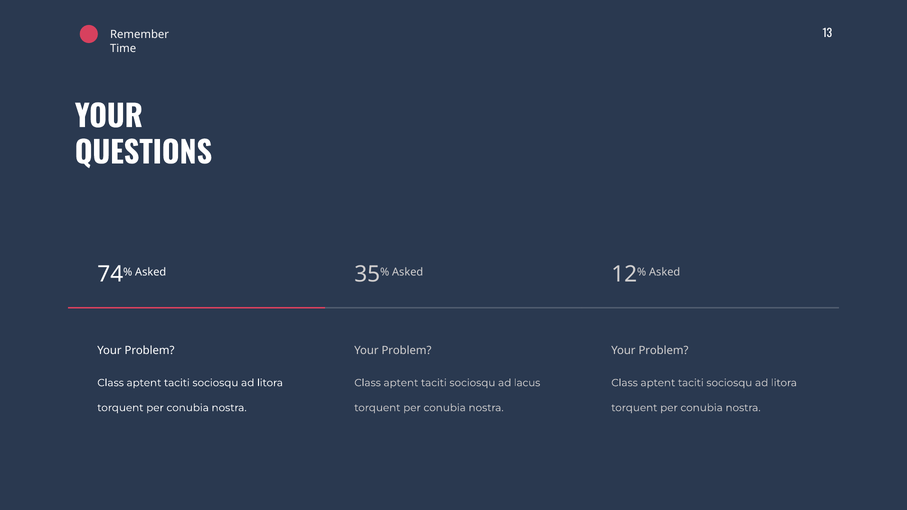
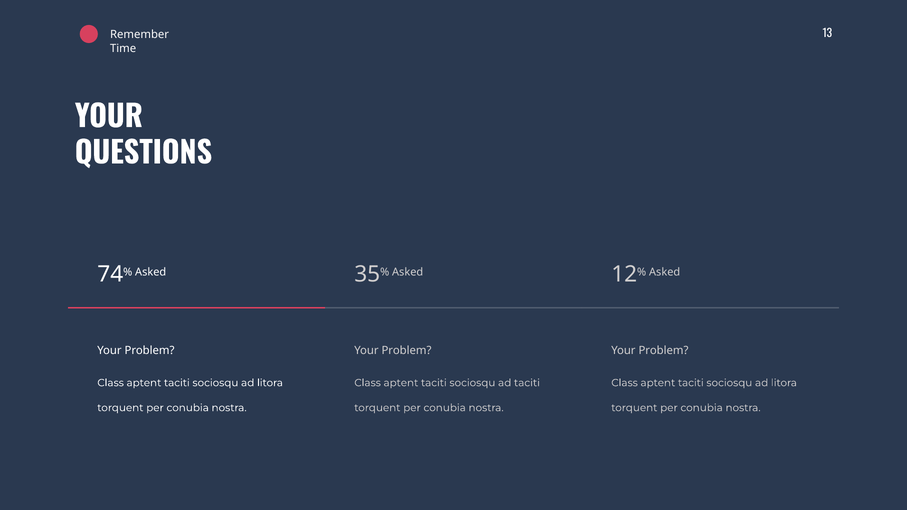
ad lacus: lacus -> taciti (527, 383)
